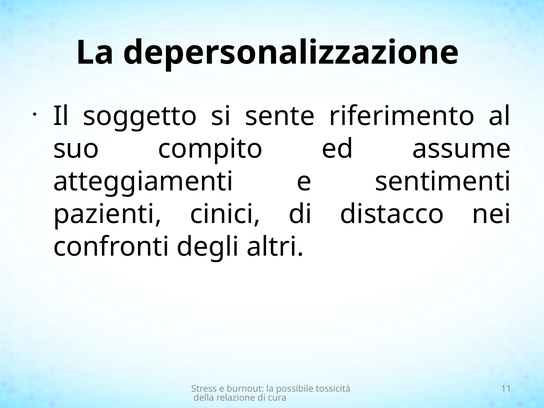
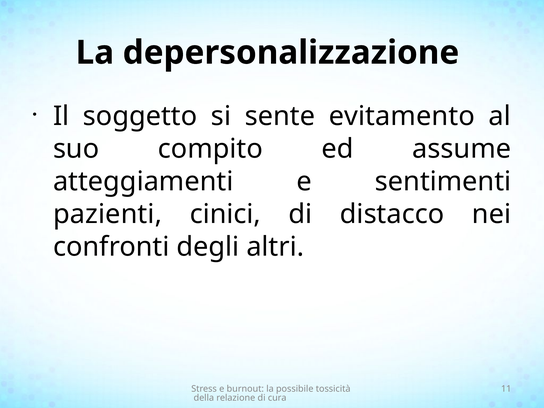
riferimento: riferimento -> evitamento (402, 116)
